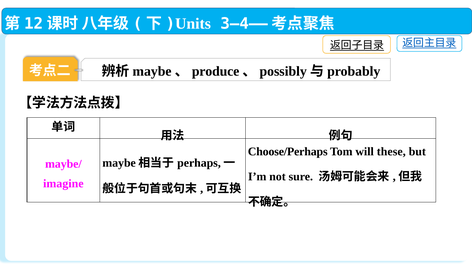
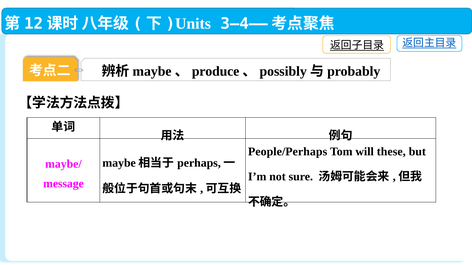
Choose/Perhaps: Choose/Perhaps -> People/Perhaps (288, 152)
imagine: imagine -> message (63, 184)
